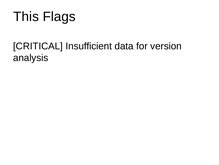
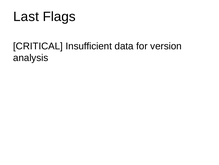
This: This -> Last (26, 17)
